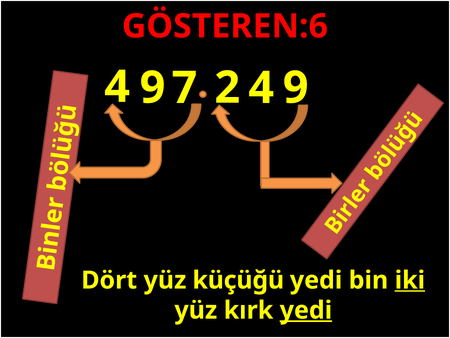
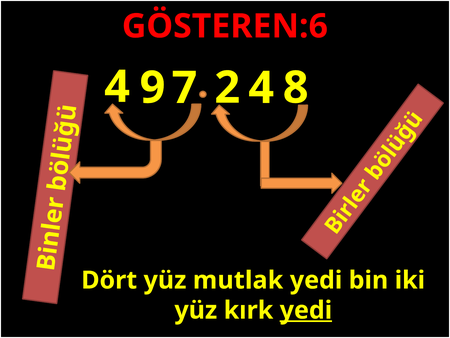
9: 9 -> 8 (296, 88)
küçüğü: küçüğü -> mutlak (238, 280)
iki underline: present -> none (410, 280)
